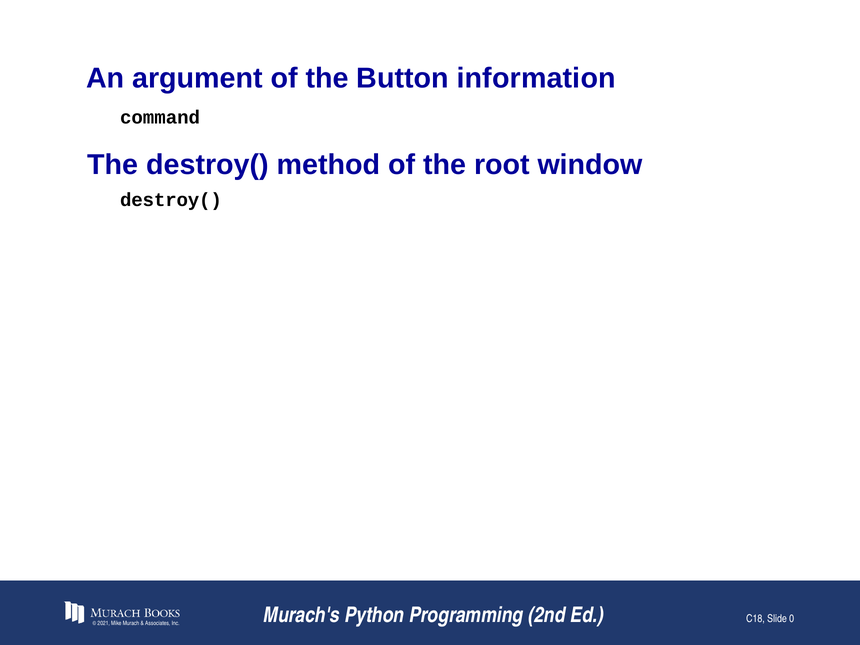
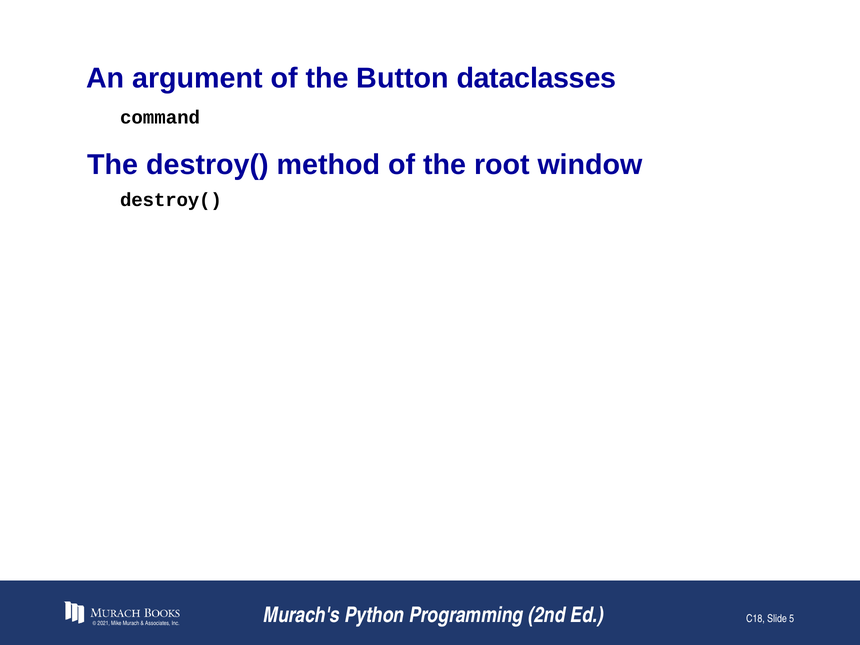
information: information -> dataclasses (536, 78)
0: 0 -> 5 (792, 619)
